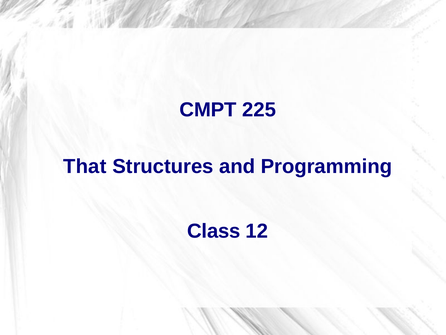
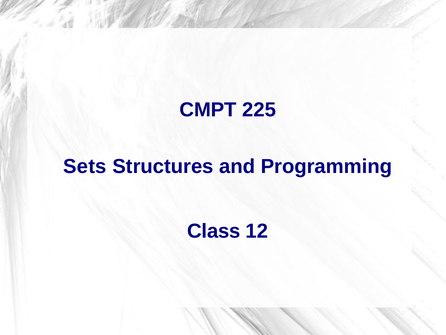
That: That -> Sets (85, 166)
